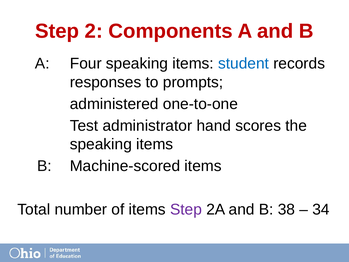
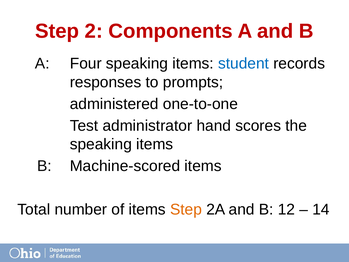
Step colour: purple -> orange (186, 209)
38: 38 -> 12 (286, 209)
34: 34 -> 14 (321, 209)
